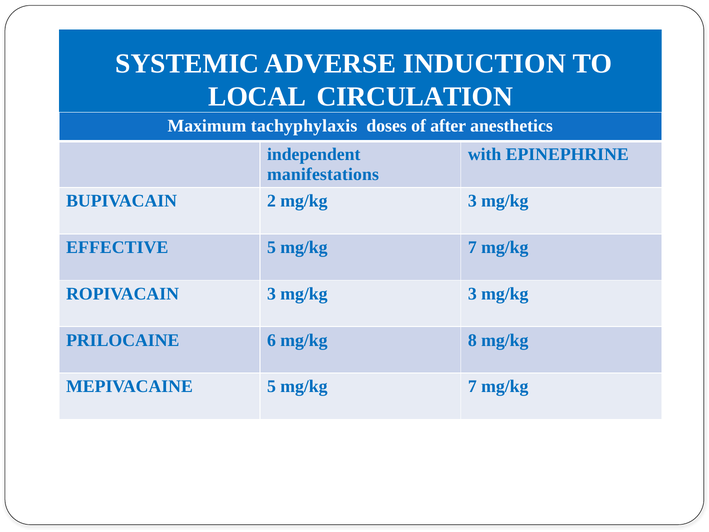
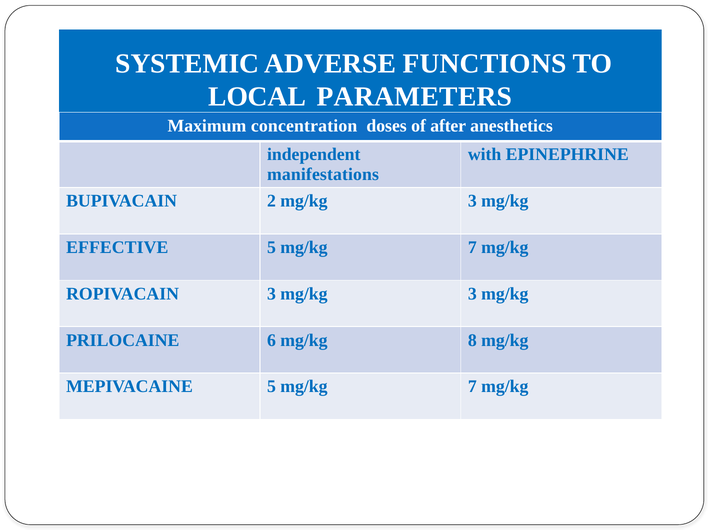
INDUCTION: INDUCTION -> FUNCTIONS (485, 63)
CIRCULATION: CIRCULATION -> PARAMETERS (415, 96)
tachyphylaxis: tachyphylaxis -> concentration (304, 126)
